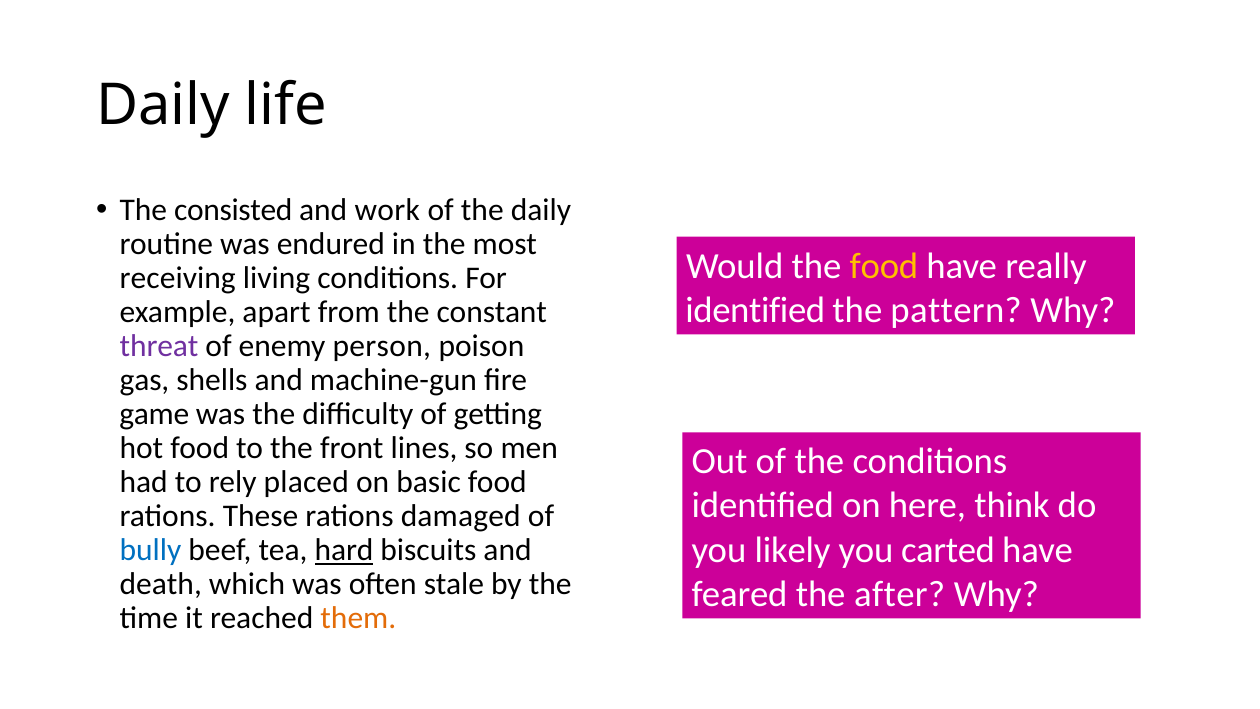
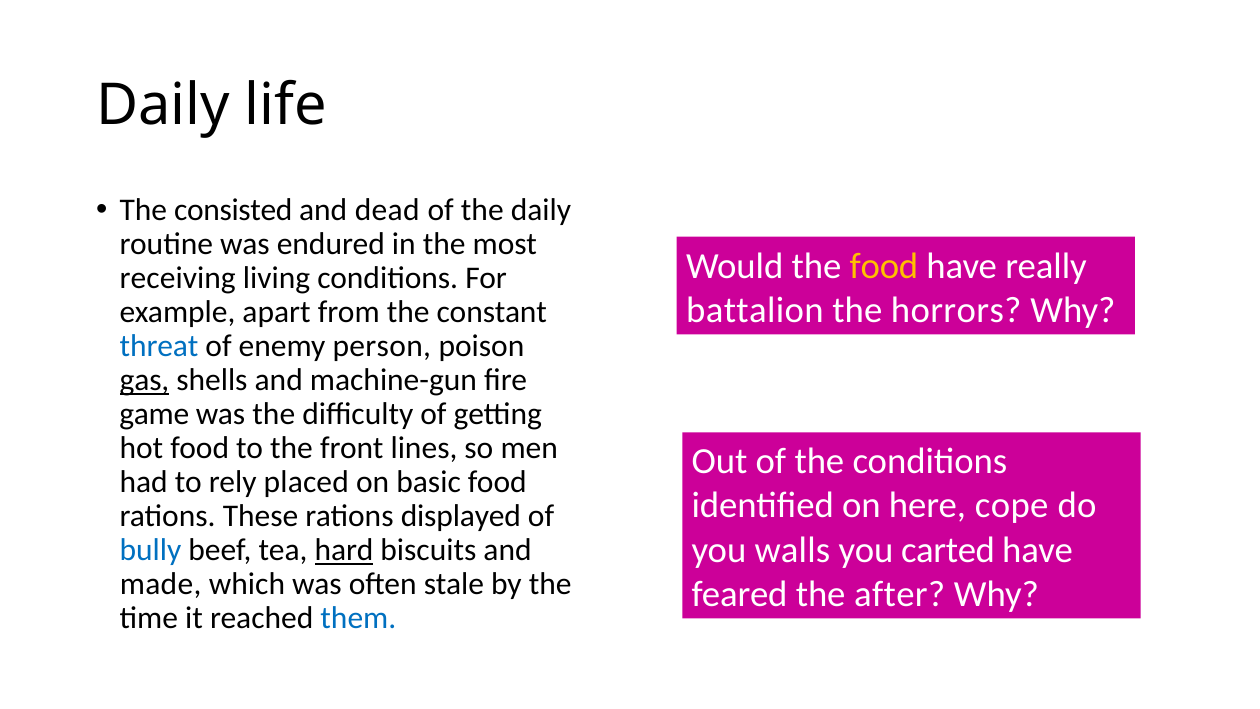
work: work -> dead (387, 210)
identified: identified -> battalion (755, 310)
pattern: pattern -> horrors (956, 310)
threat colour: purple -> blue (159, 346)
gas underline: none -> present (144, 380)
think: think -> cope (1012, 506)
damaged: damaged -> displayed (461, 516)
likely: likely -> walls (792, 550)
death: death -> made (161, 584)
them colour: orange -> blue (358, 618)
